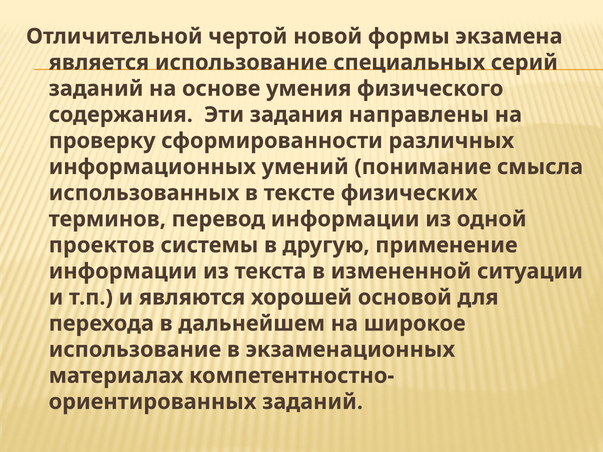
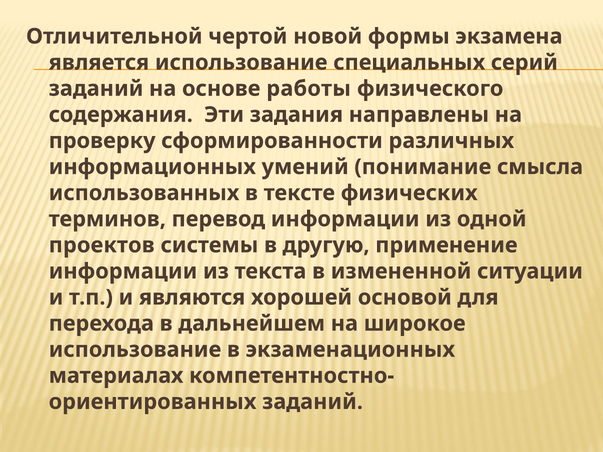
умения: умения -> работы (309, 89)
